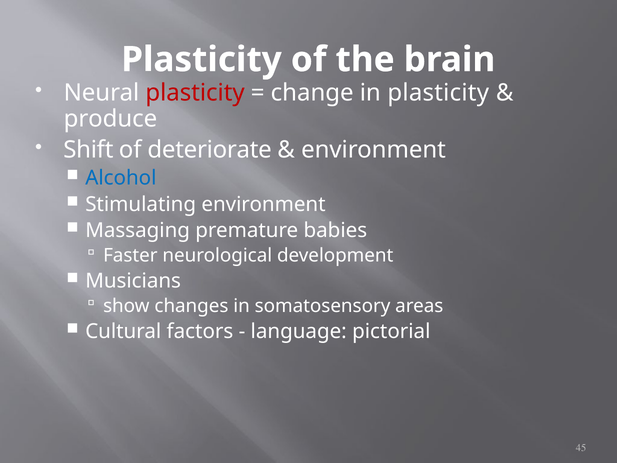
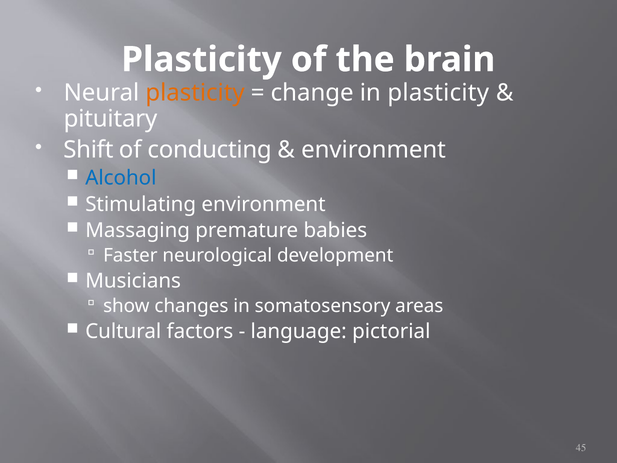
plasticity colour: red -> orange (195, 93)
produce: produce -> pituitary (110, 119)
deteriorate: deteriorate -> conducting (210, 150)
